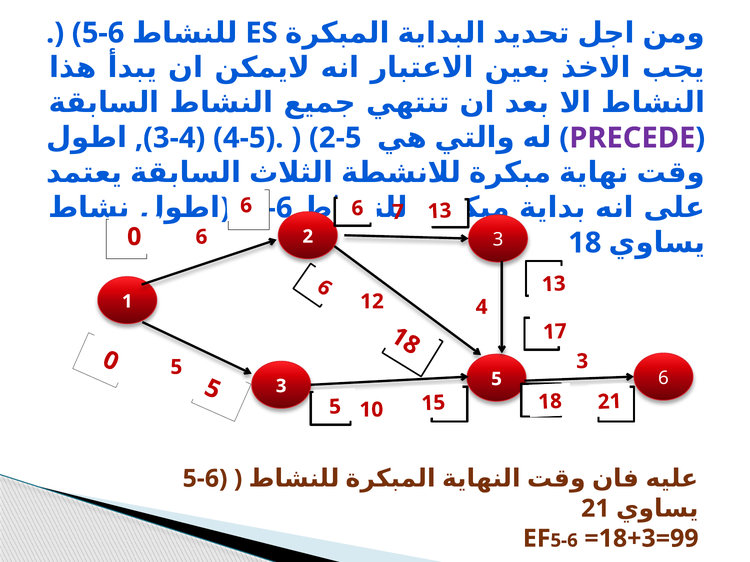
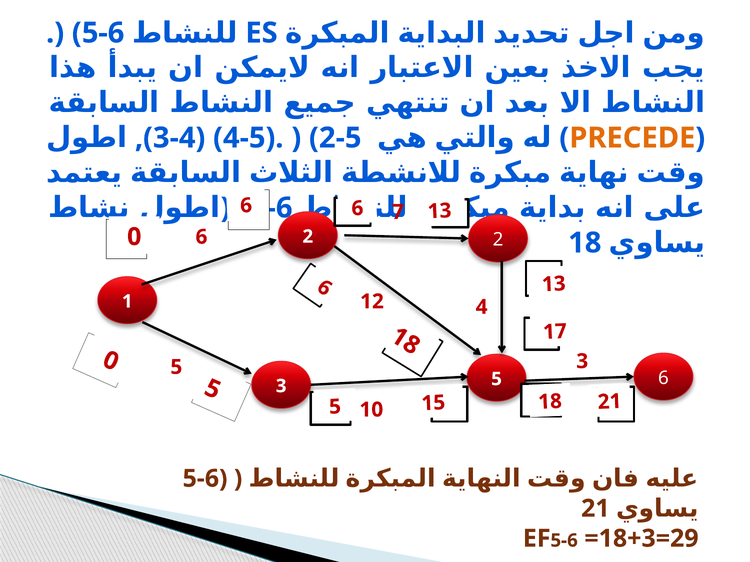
PRECEDE colour: purple -> orange (632, 138)
2 3: 3 -> 2 (498, 240)
=18+3=99: =18+3=99 -> =18+3=29 (641, 539)
